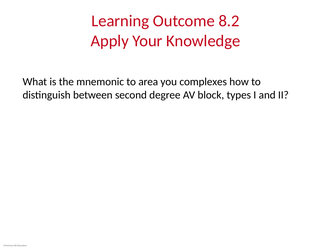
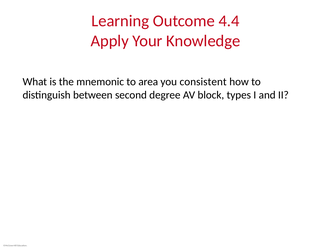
8.2: 8.2 -> 4.4 (229, 21)
complexes: complexes -> consistent (203, 82)
